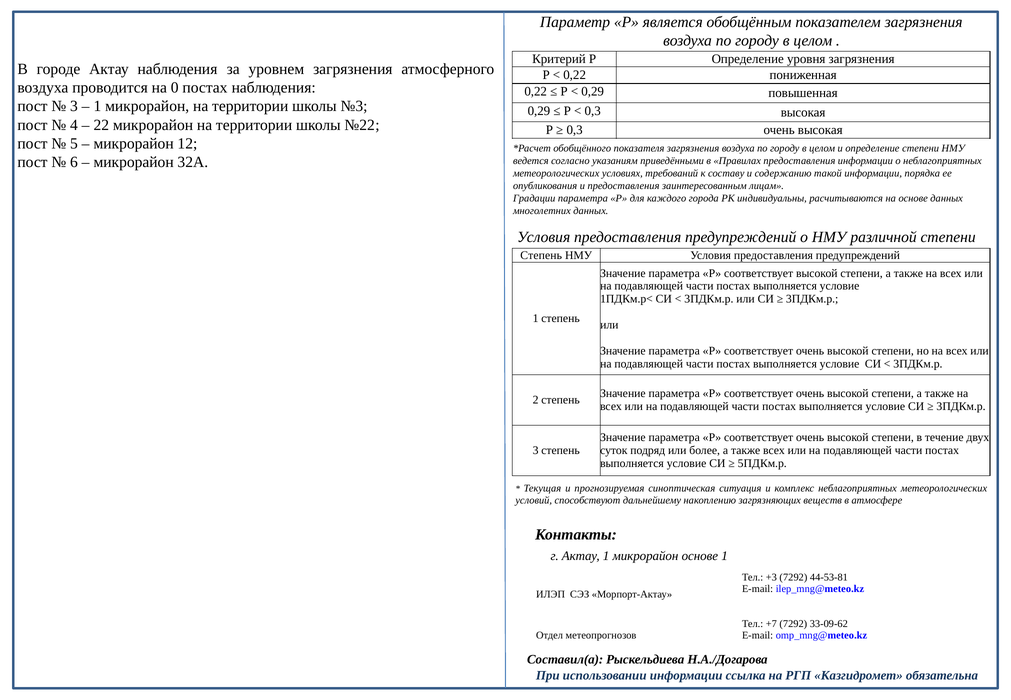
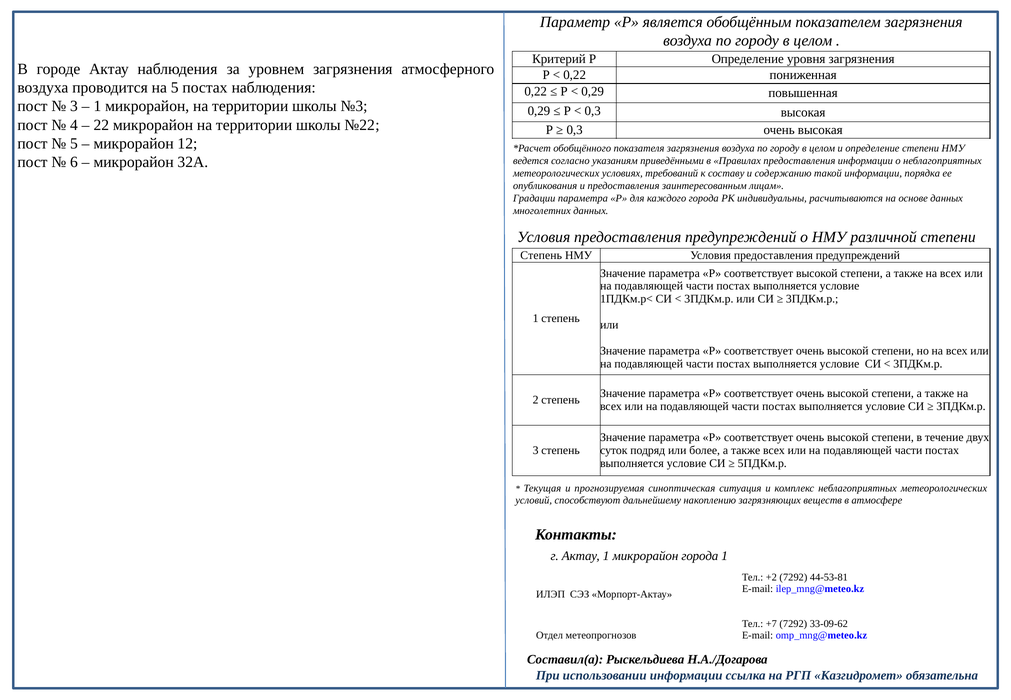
на 0: 0 -> 5 (175, 88)
микрорайон основе: основе -> города (700, 556)
+3: +3 -> +2 (771, 577)
